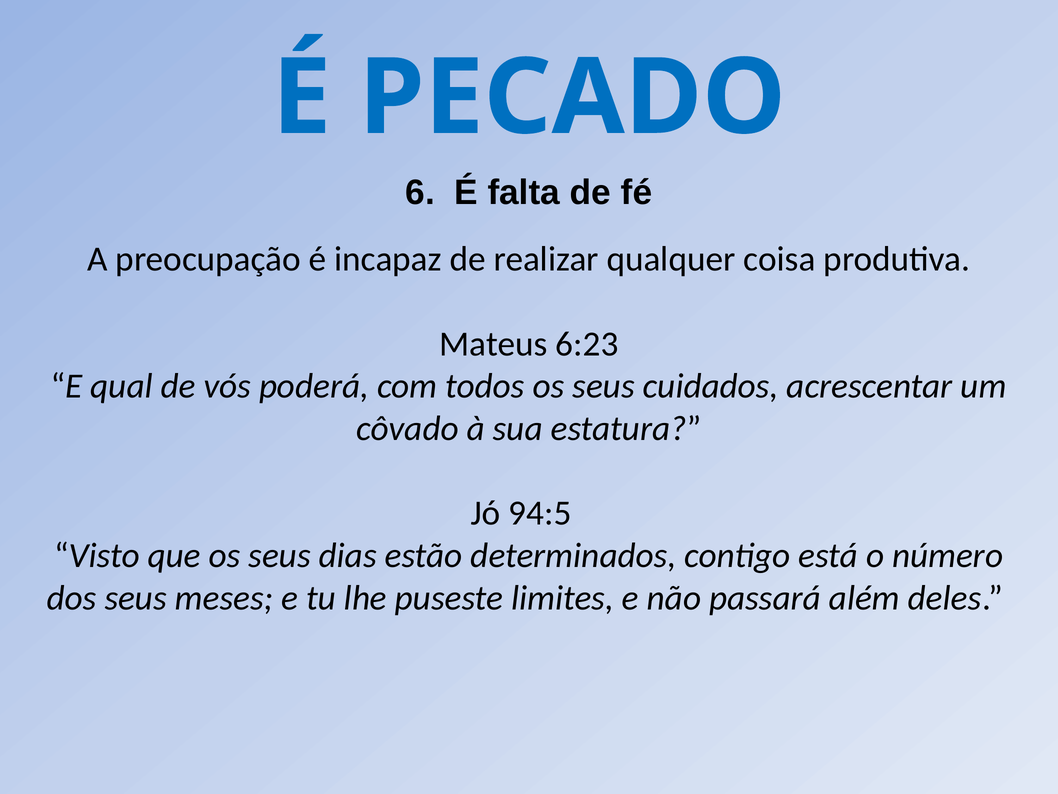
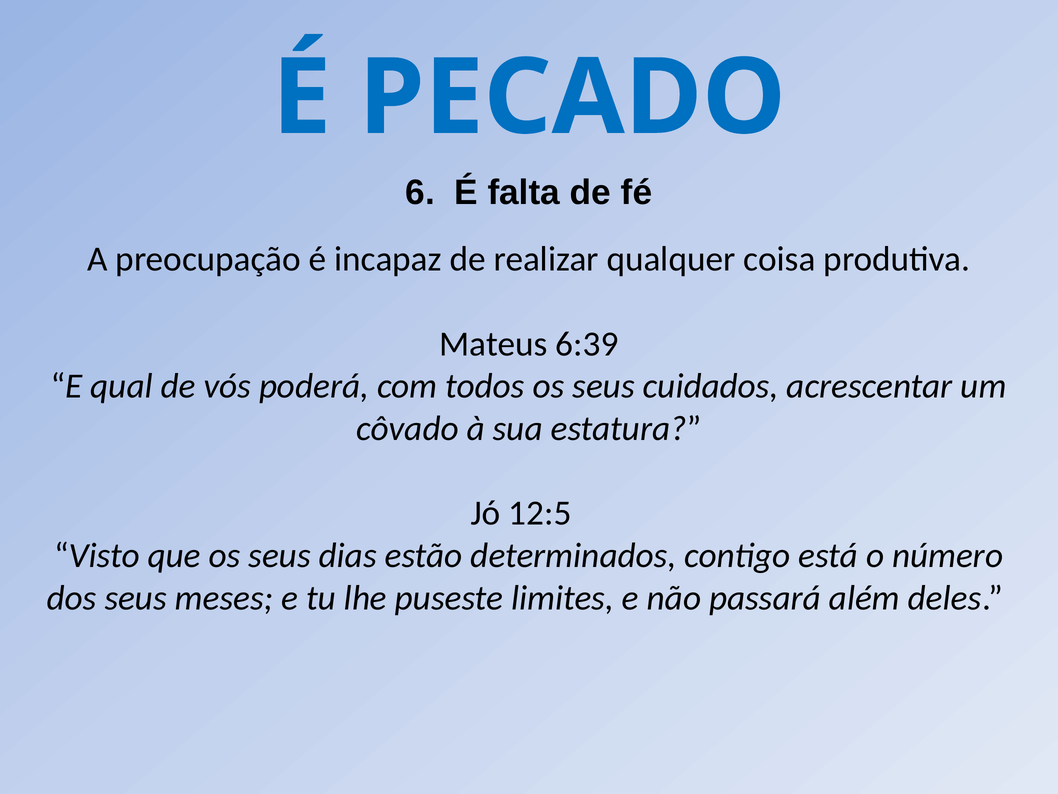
6:23: 6:23 -> 6:39 (587, 344)
94:5: 94:5 -> 12:5 (540, 513)
